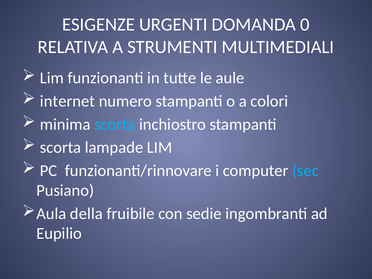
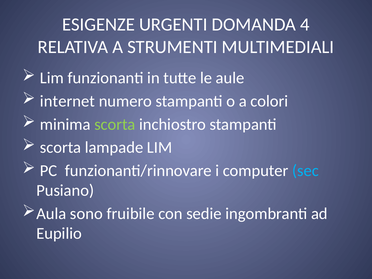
0: 0 -> 4 (305, 25)
scorta colour: light blue -> light green (115, 124)
della: della -> sono (86, 214)
